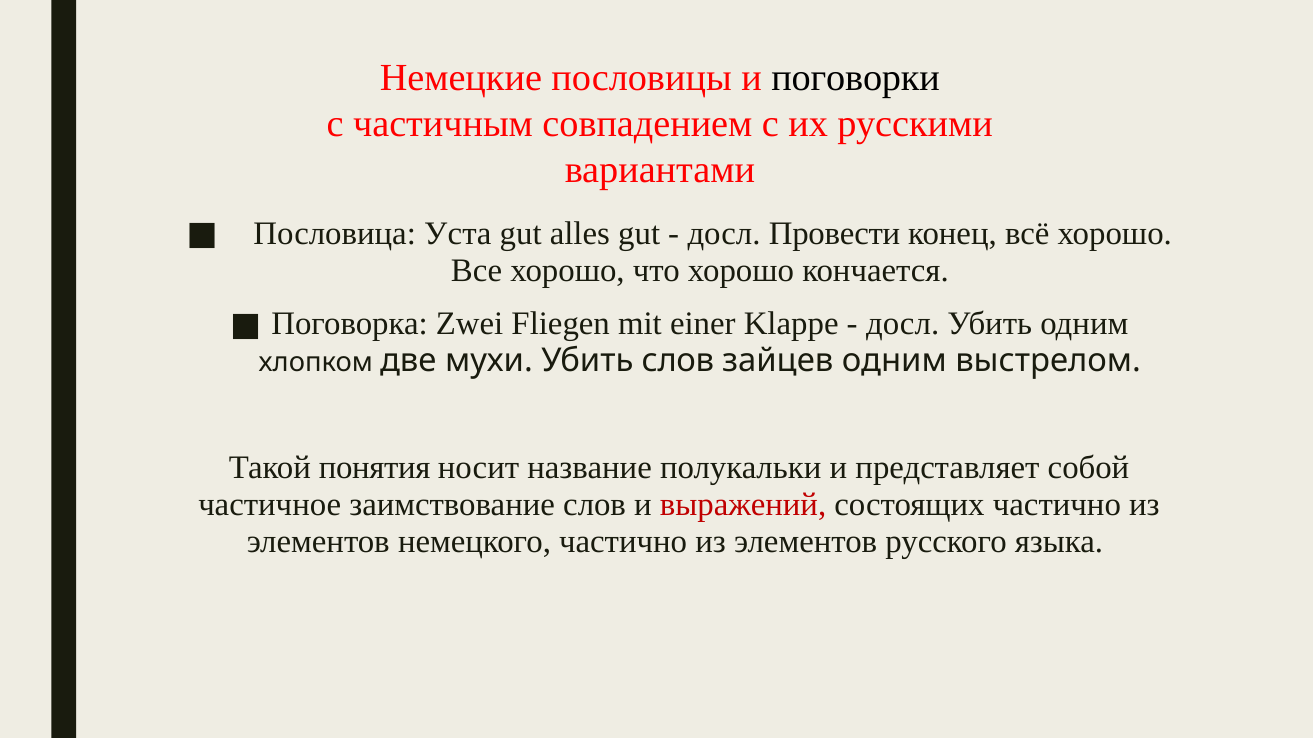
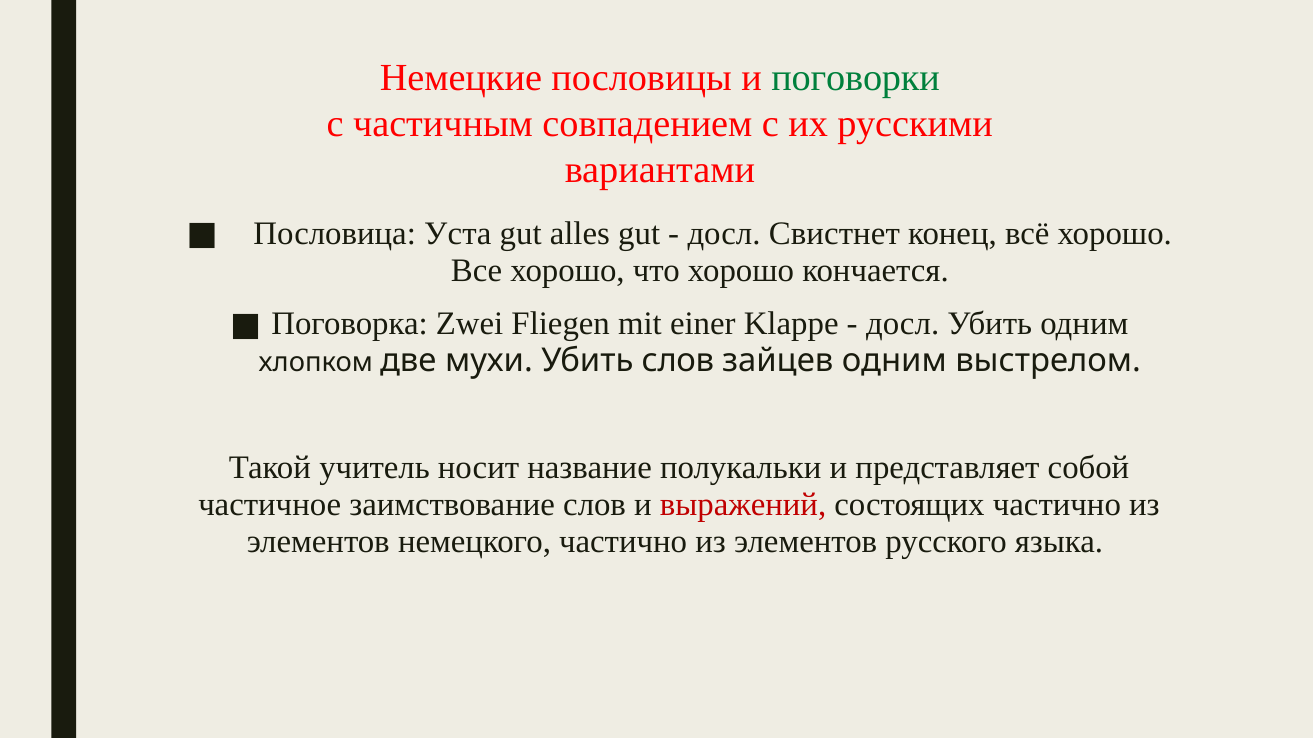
поговорки colour: black -> green (856, 78)
Провести: Провести -> Свистнет (834, 234)
понятия: понятия -> учитель (375, 468)
